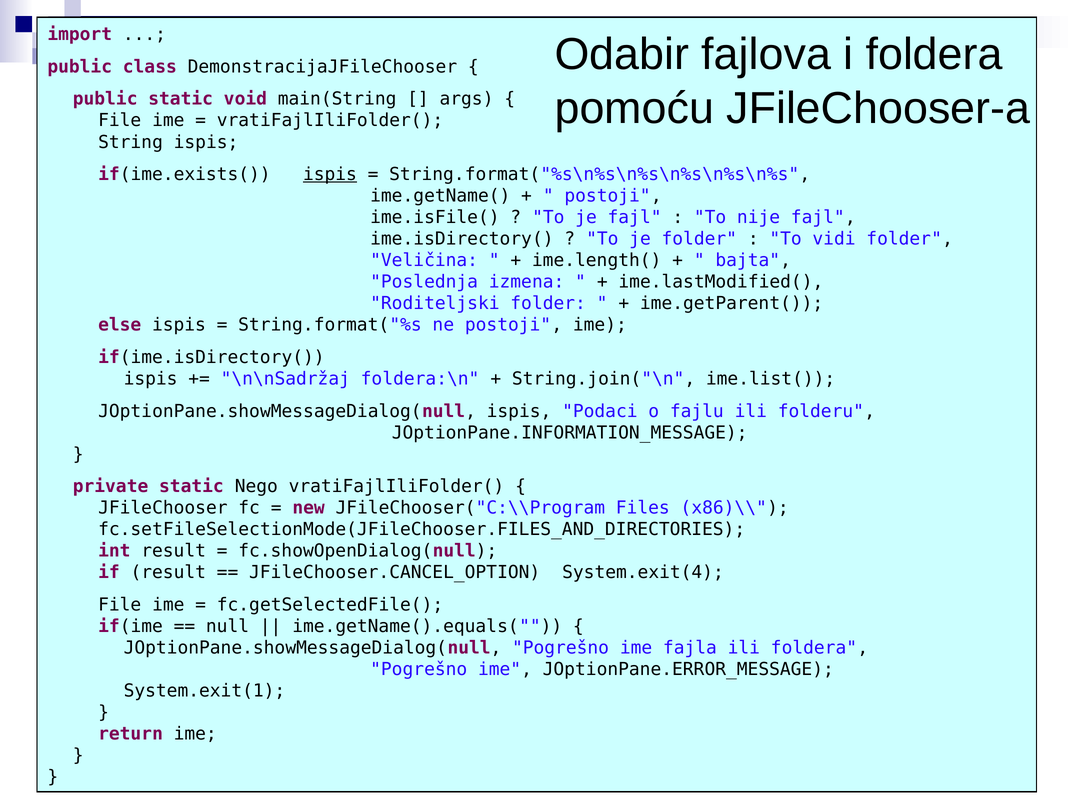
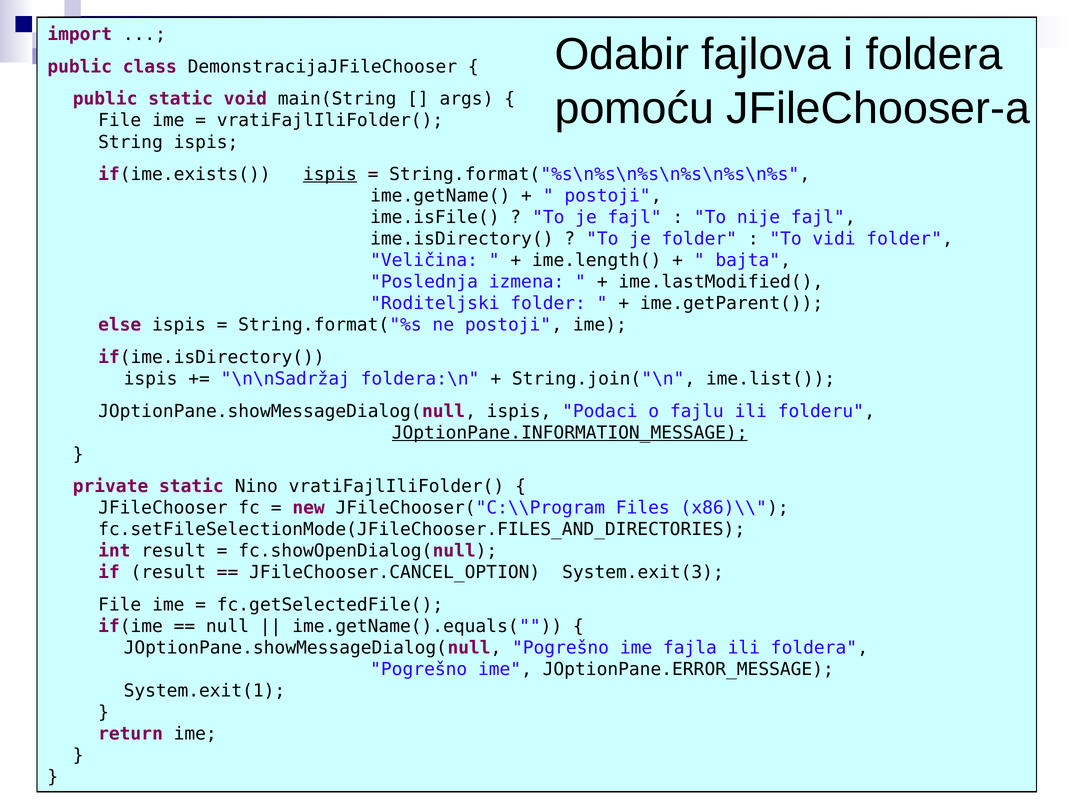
JOptionPane.INFORMATION_MESSAGE underline: none -> present (570, 433)
Nego: Nego -> Nino (256, 486)
System.exit(4: System.exit(4 -> System.exit(3 (643, 573)
